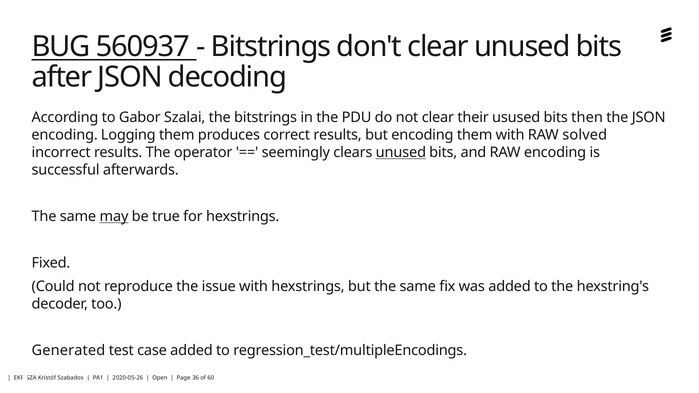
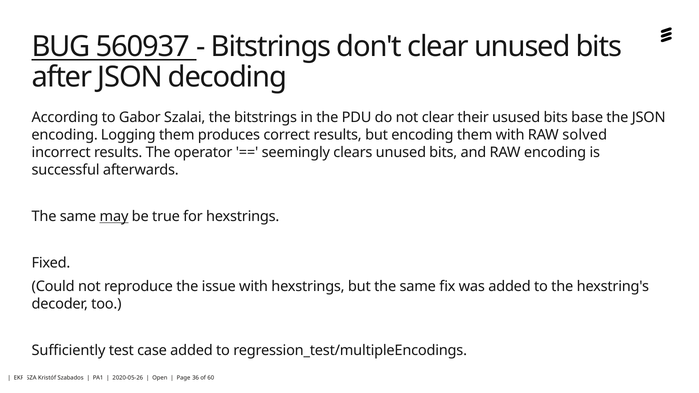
then: then -> base (587, 118)
unused underline: present -> none (401, 153)
Generated: Generated -> Sufficiently (69, 351)
